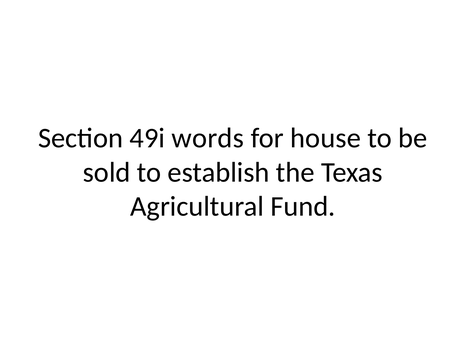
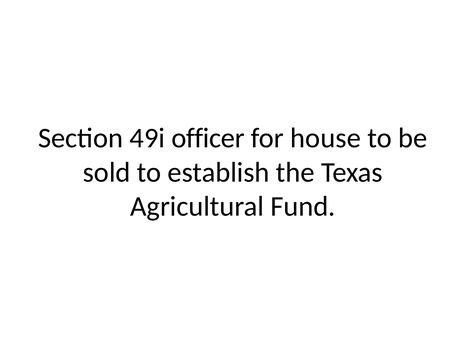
words: words -> officer (208, 138)
